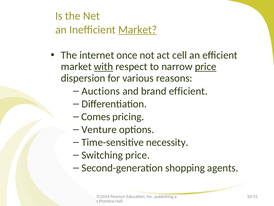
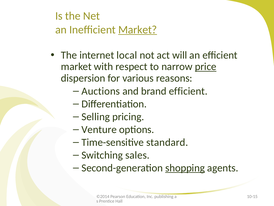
once: once -> local (127, 55)
cell: cell -> will (180, 55)
with underline: present -> none (104, 66)
Comes: Comes -> Selling (96, 116)
necessity: necessity -> standard (167, 142)
Switching price: price -> sales (137, 155)
shopping underline: none -> present (185, 167)
